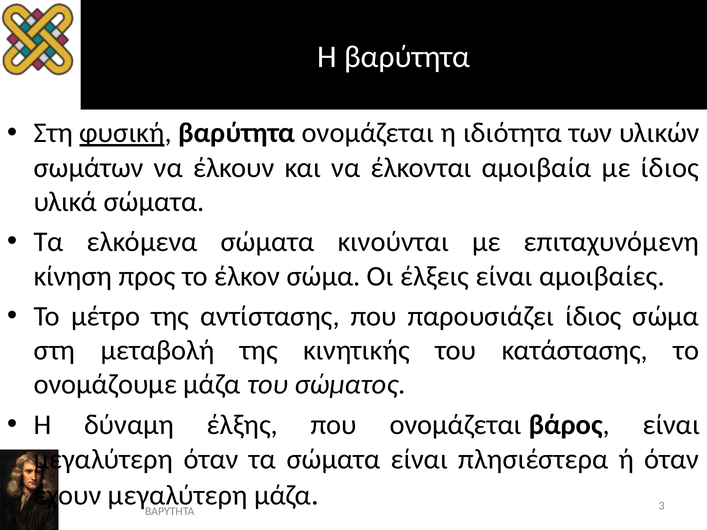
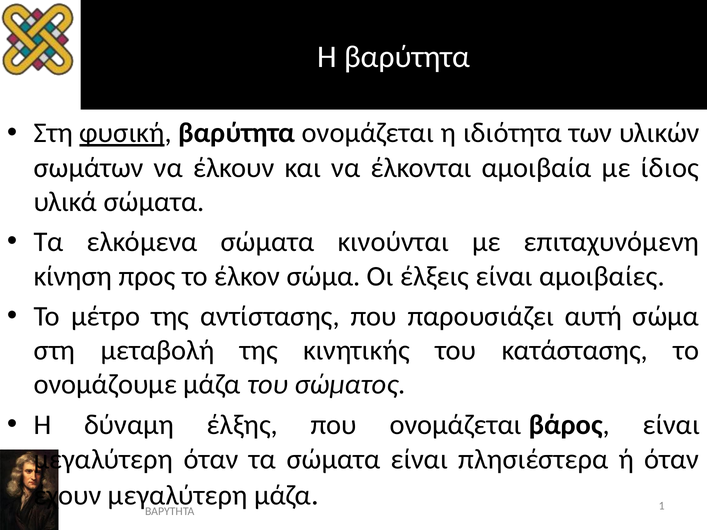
παρουσιάζει ίδιος: ίδιος -> αυτή (593, 316)
3: 3 -> 1 (662, 506)
